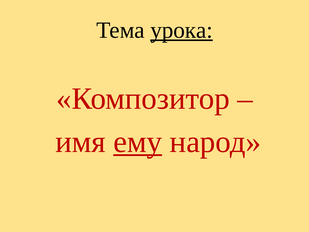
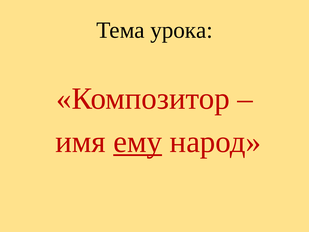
урока underline: present -> none (182, 30)
